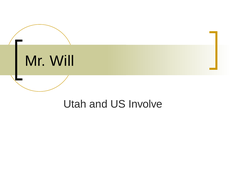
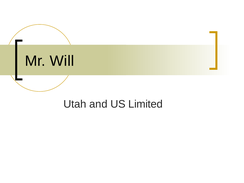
Involve: Involve -> Limited (145, 104)
